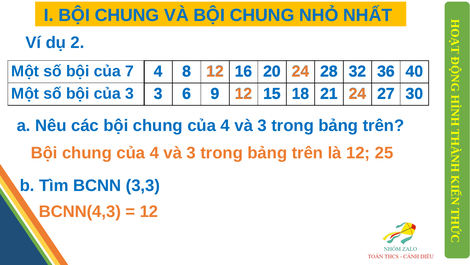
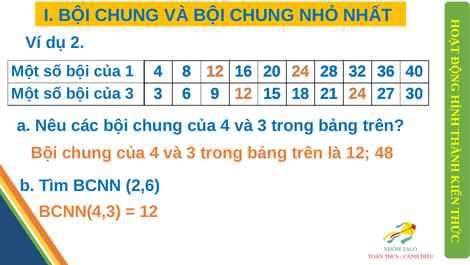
7: 7 -> 1 (130, 71)
25: 25 -> 48 (384, 153)
3,3: 3,3 -> 2,6 (143, 185)
